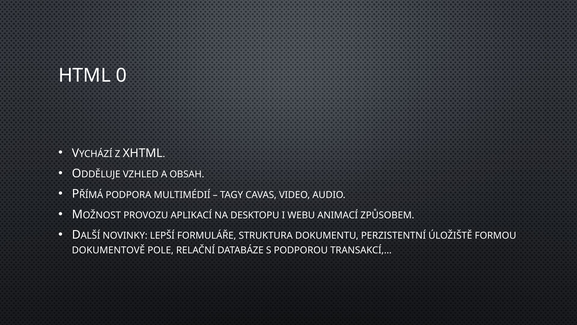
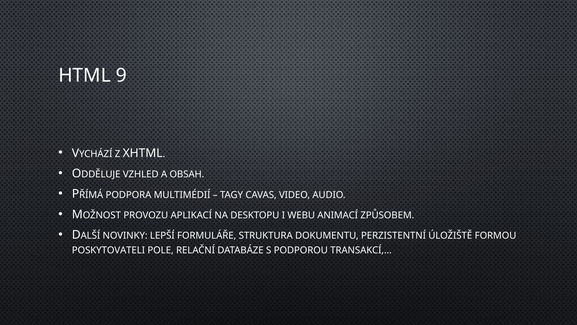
0: 0 -> 9 (121, 75)
DOKUMENTOVĚ: DOKUMENTOVĚ -> POSKYTOVATELI (108, 250)
